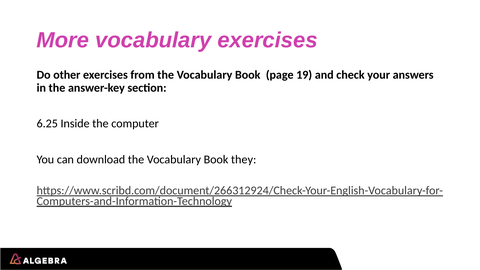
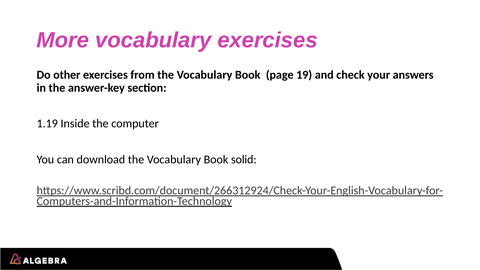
6.25: 6.25 -> 1.19 (47, 124)
they: they -> solid (244, 160)
